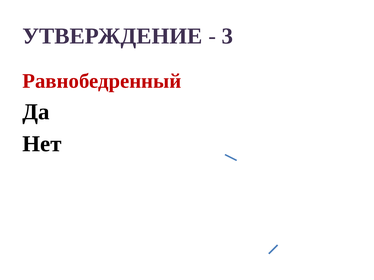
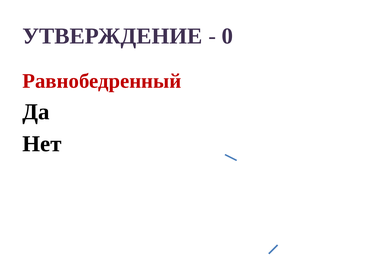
3: 3 -> 0 (227, 36)
